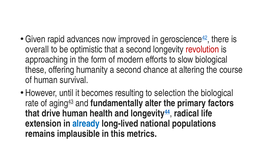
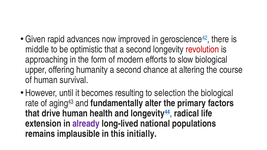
overall: overall -> middle (37, 49)
these: these -> upper (36, 70)
already colour: blue -> purple (86, 124)
metrics: metrics -> initially (142, 134)
